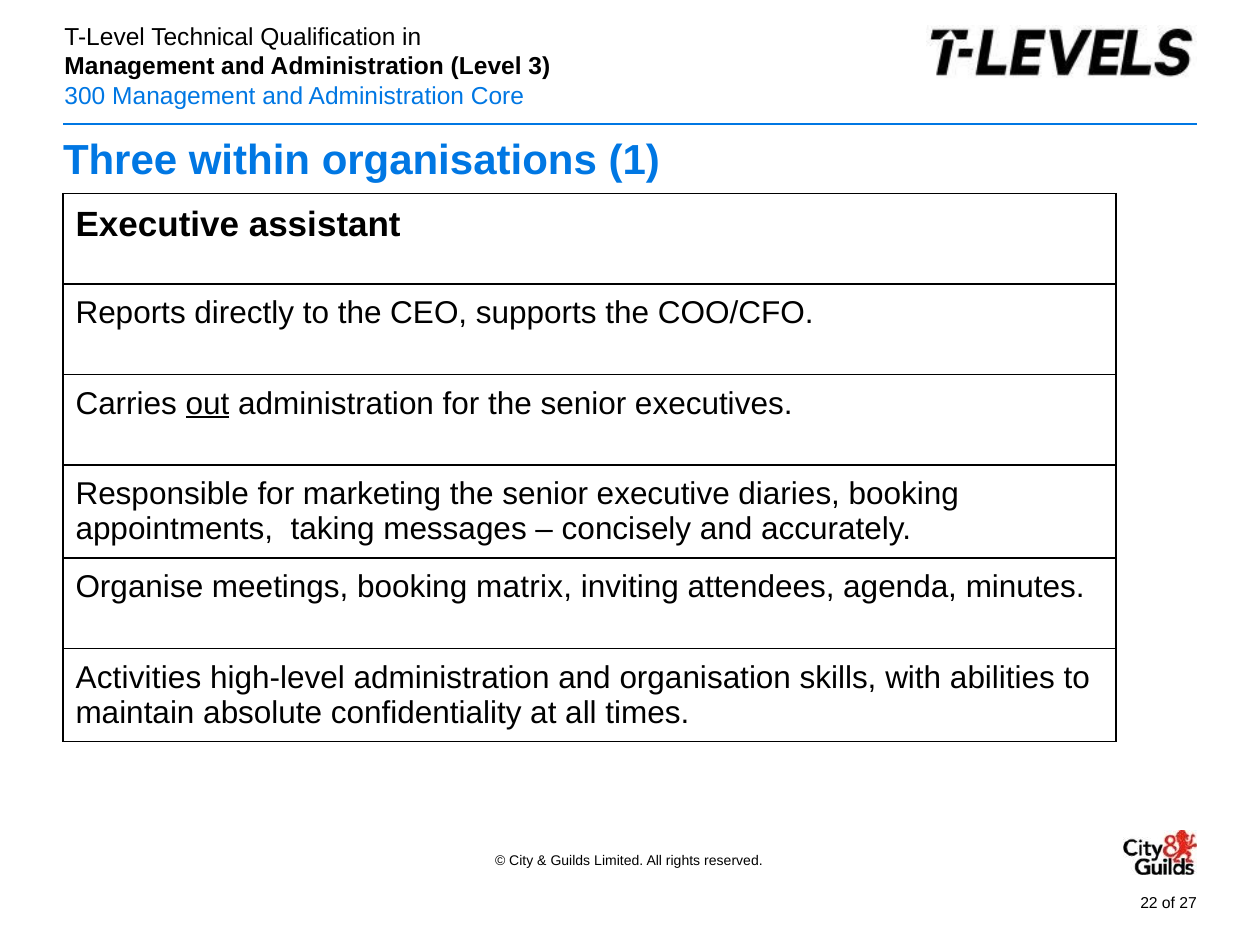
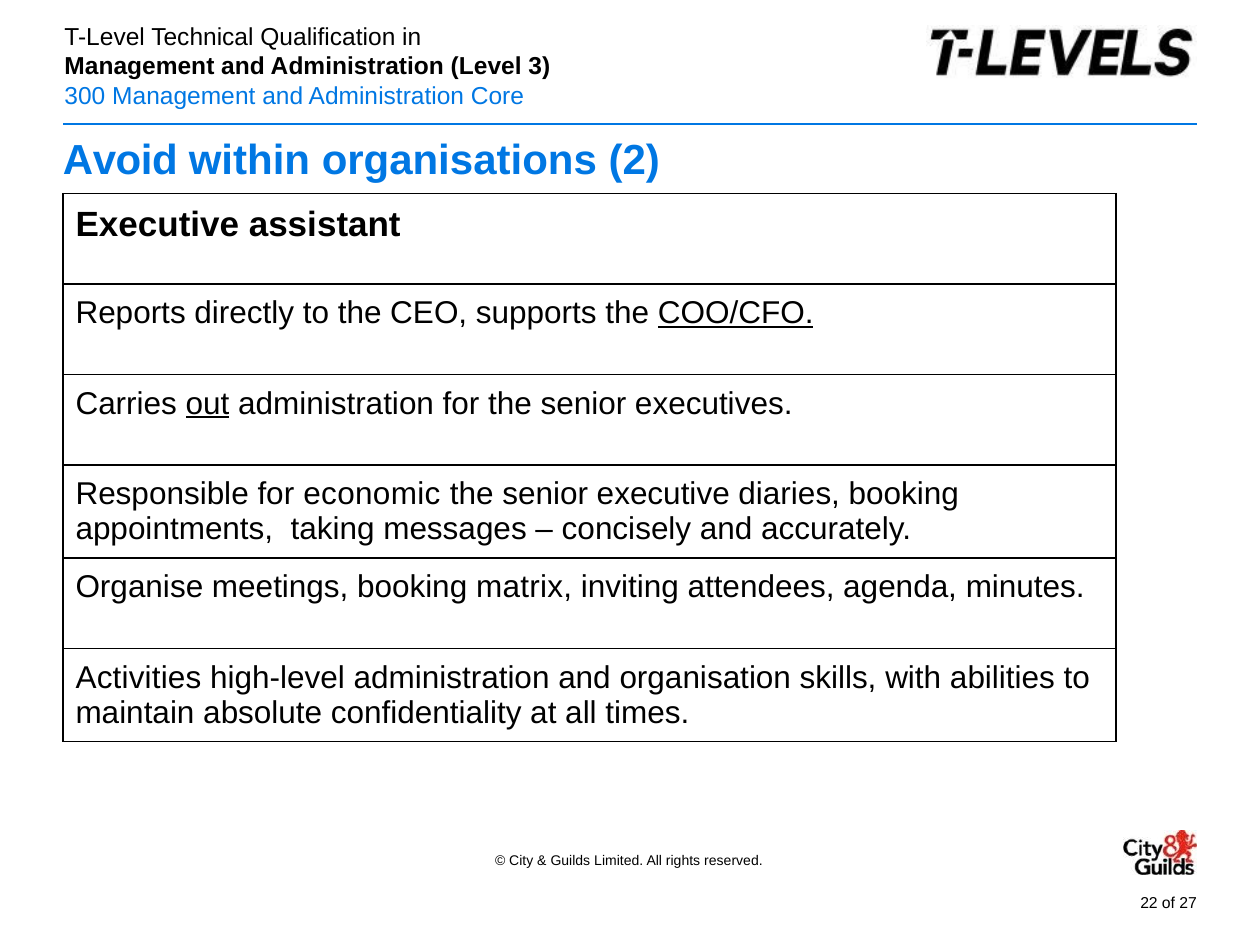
Three: Three -> Avoid (120, 161)
1: 1 -> 2 (634, 161)
COO/CFO underline: none -> present (736, 313)
marketing: marketing -> economic (372, 494)
